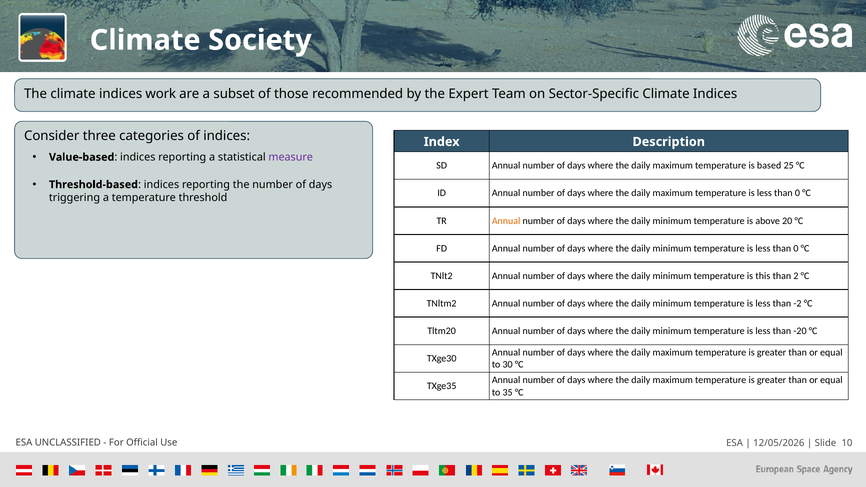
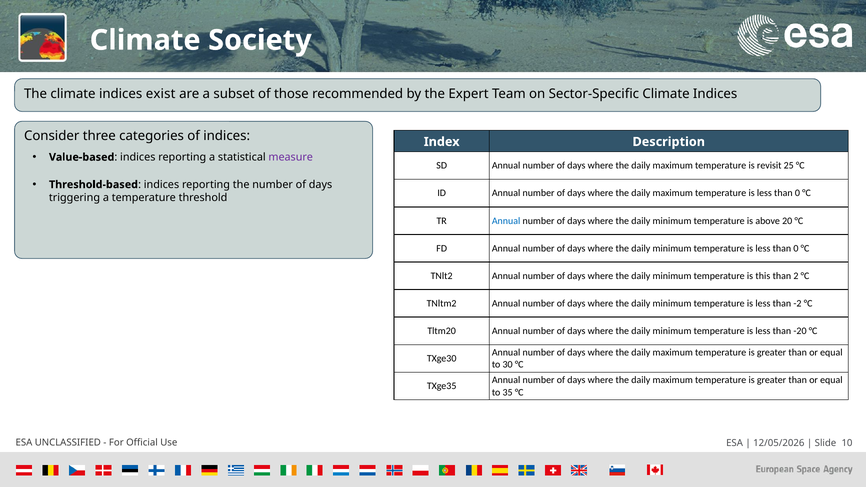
work: work -> exist (161, 94)
based: based -> revisit (769, 166)
Annual colour: orange -> blue (506, 221)
